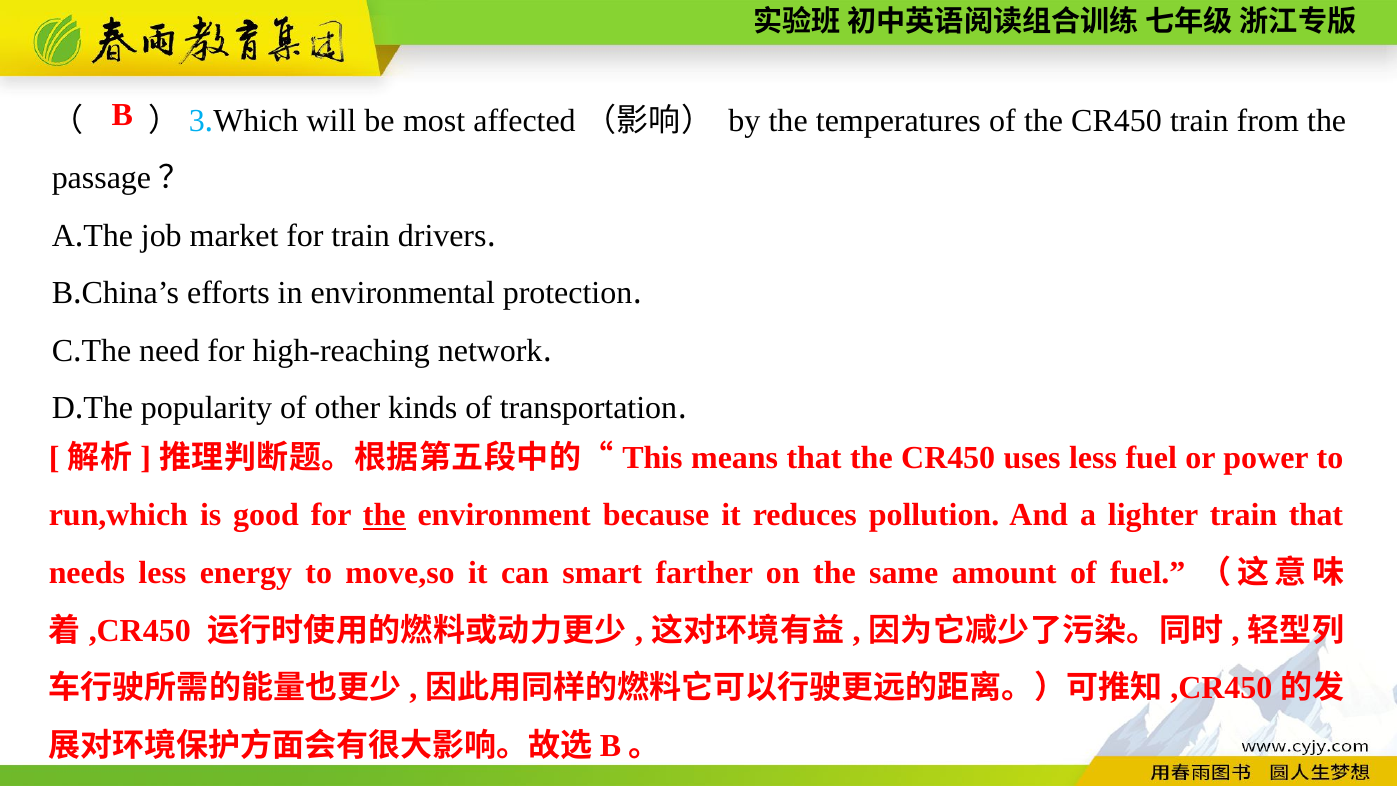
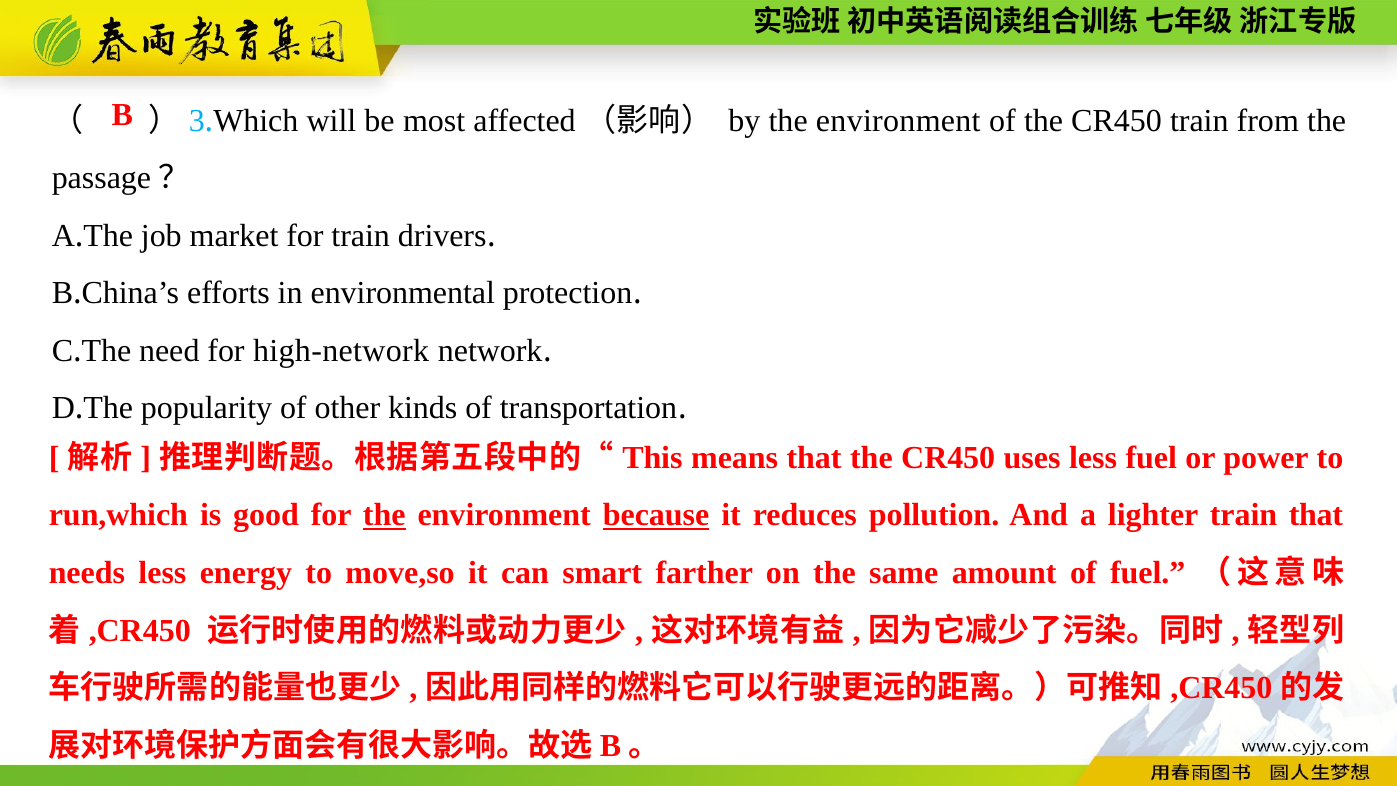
by the temperatures: temperatures -> environment (898, 120)
high-reaching: high-reaching -> high-network (341, 351)
because underline: none -> present (656, 515)
